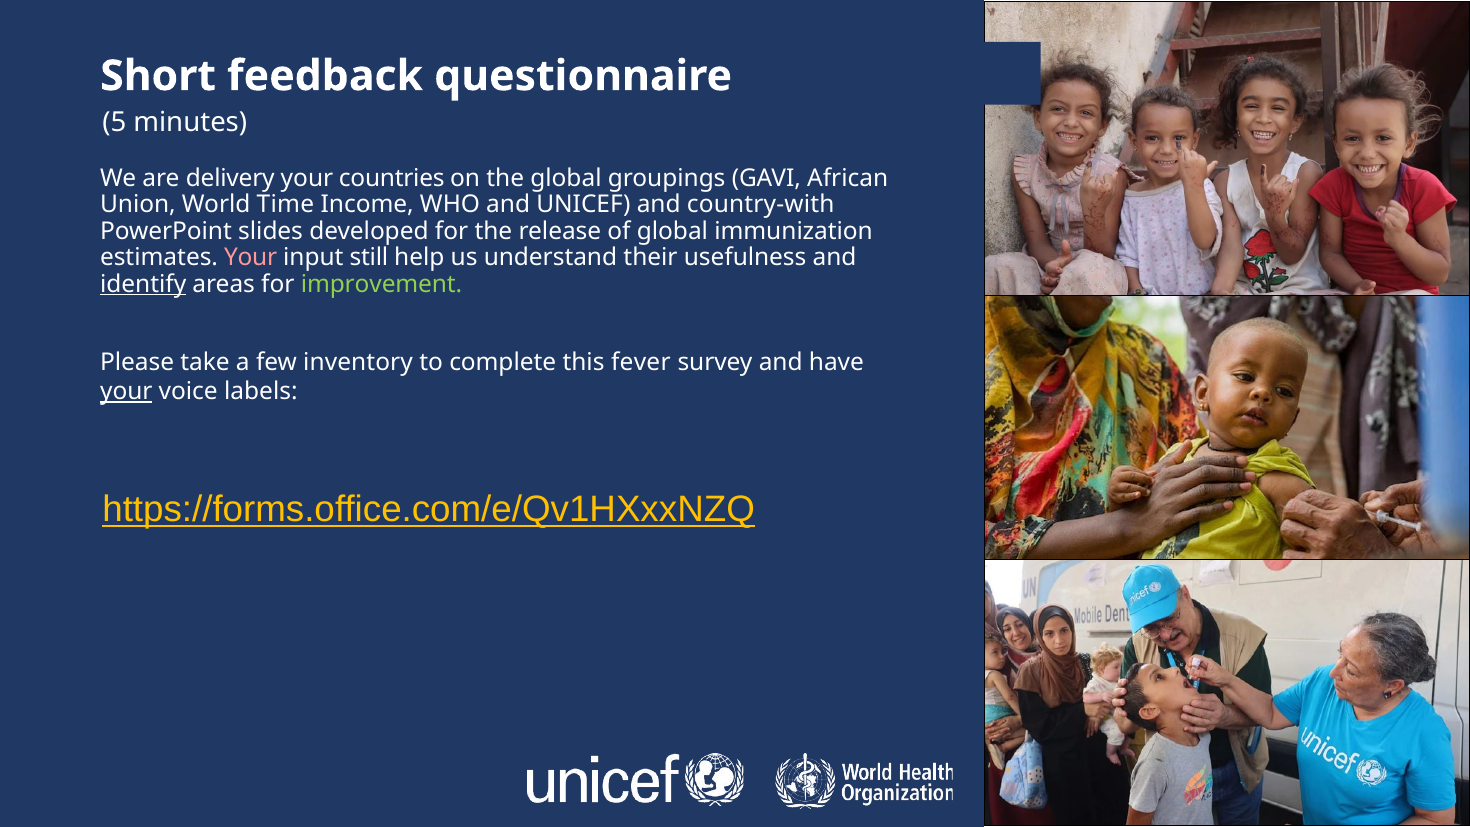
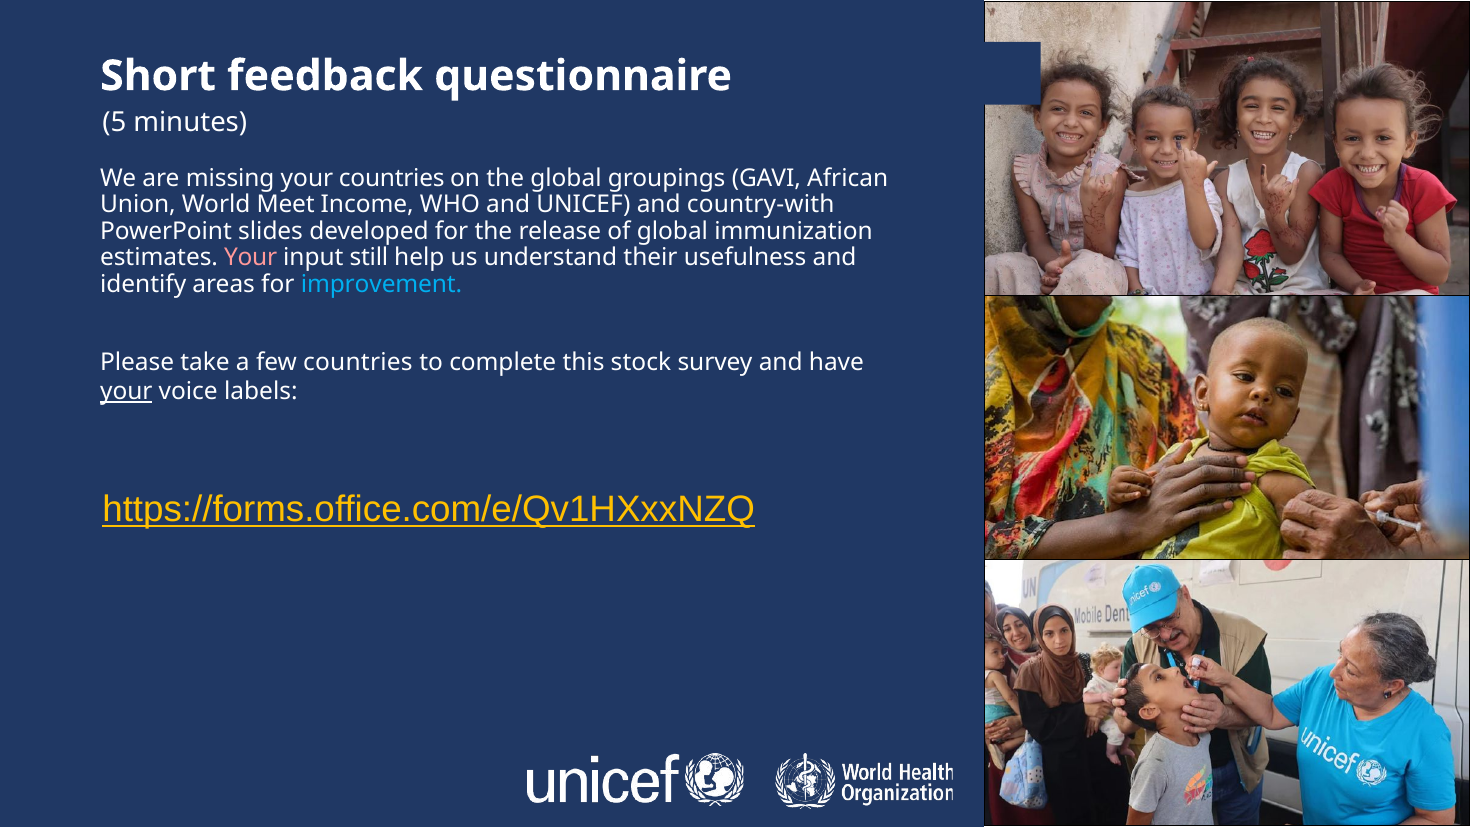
delivery: delivery -> missing (230, 178)
Time: Time -> Meet (286, 205)
identify underline: present -> none (143, 284)
improvement colour: light green -> light blue (382, 284)
few inventory: inventory -> countries (358, 362)
fever: fever -> stock (641, 362)
